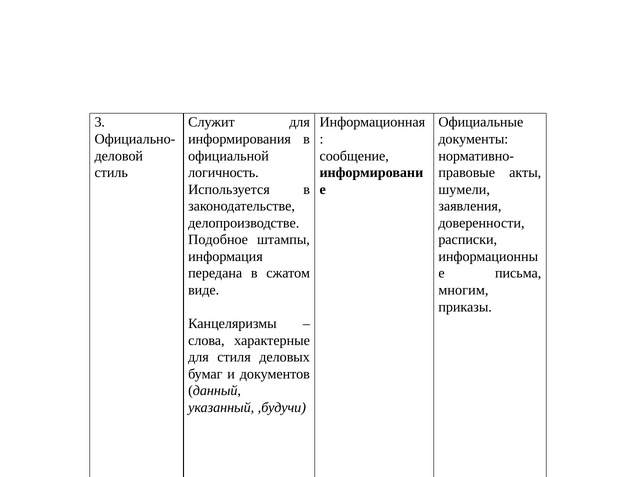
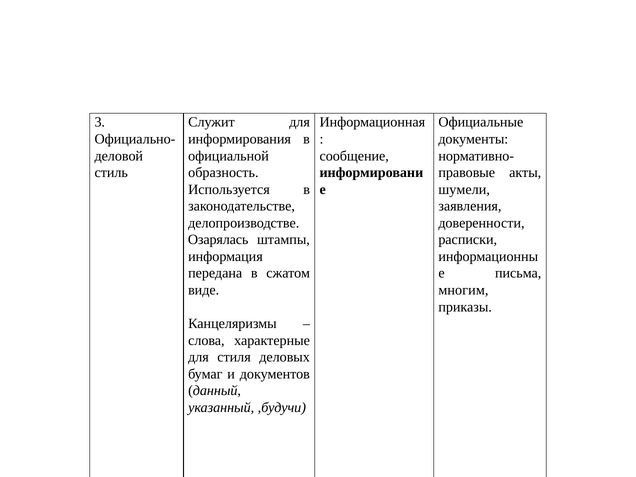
логичность: логичность -> образность (223, 173)
Подобное: Подобное -> Озарялась (218, 240)
